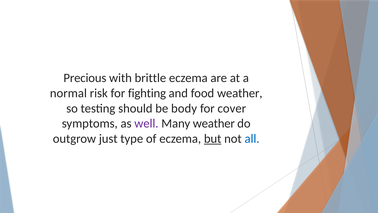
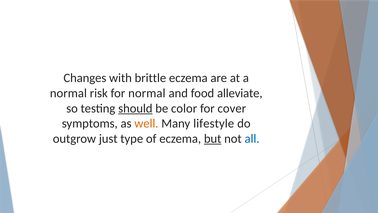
Precious: Precious -> Changes (85, 78)
for fighting: fighting -> normal (147, 93)
food weather: weather -> alleviate (240, 93)
should underline: none -> present (135, 108)
body: body -> color (184, 108)
well colour: purple -> orange (146, 123)
Many weather: weather -> lifestyle (214, 123)
